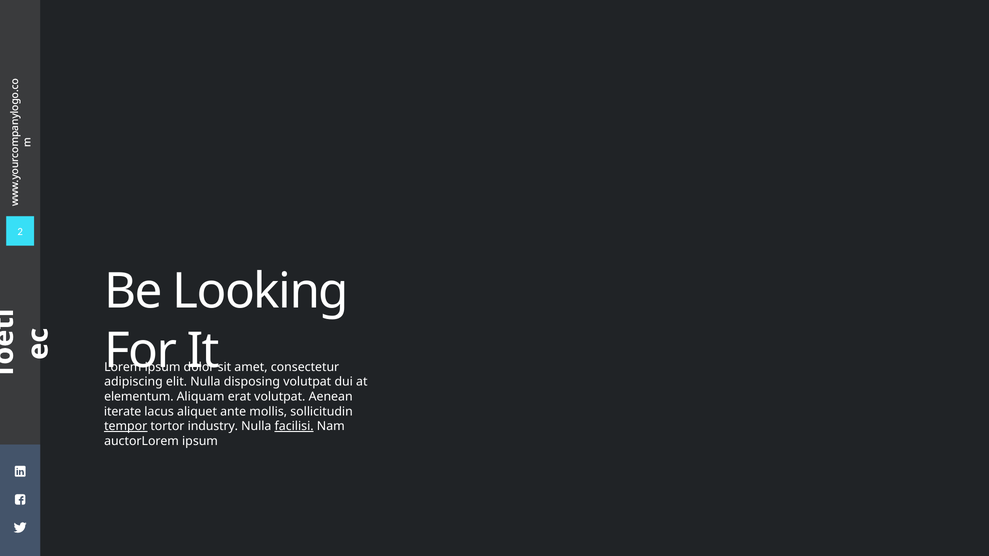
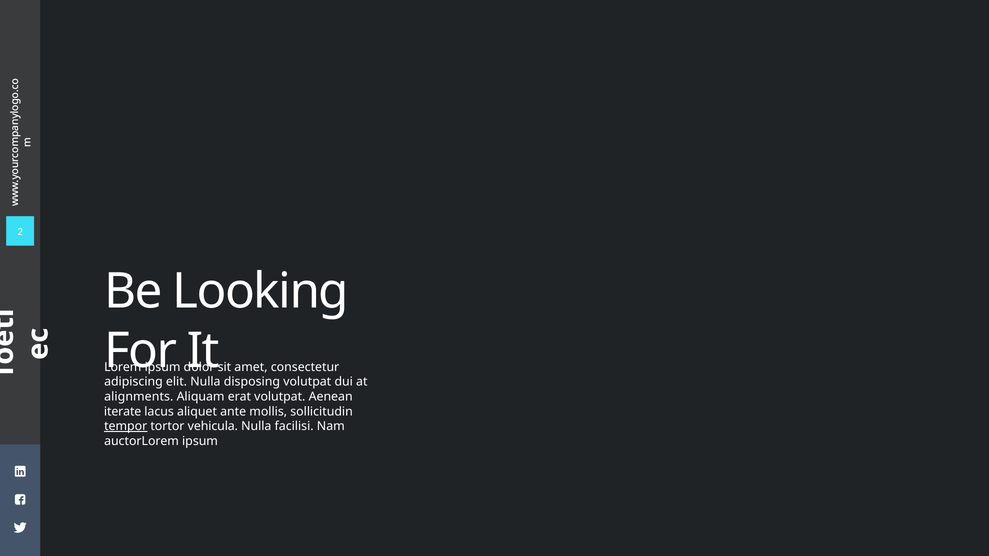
elementum: elementum -> alignments (139, 397)
industry: industry -> vehicula (213, 427)
facilisi underline: present -> none (294, 427)
